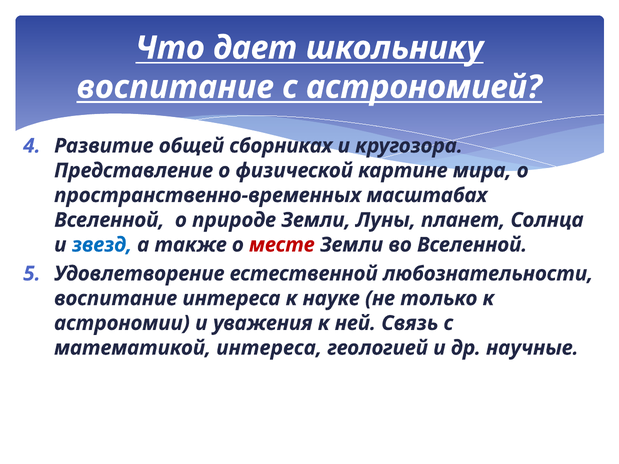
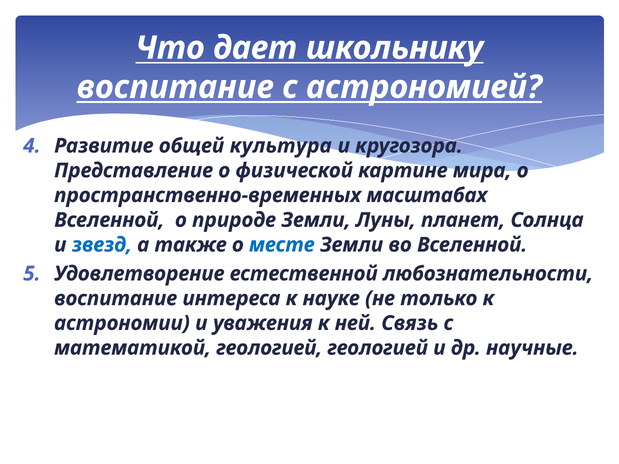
сборниках: сборниках -> культура (281, 146)
месте colour: red -> blue (282, 245)
математикой интереса: интереса -> геологией (269, 348)
